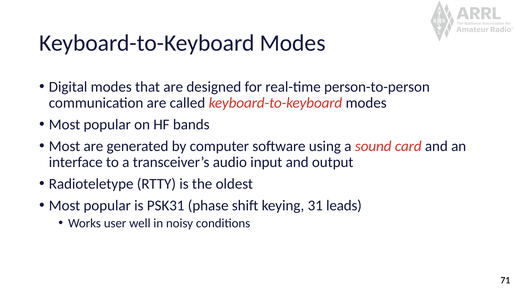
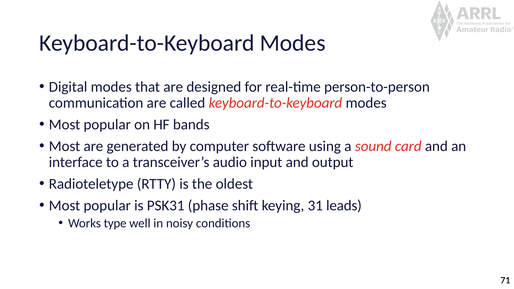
user: user -> type (115, 223)
